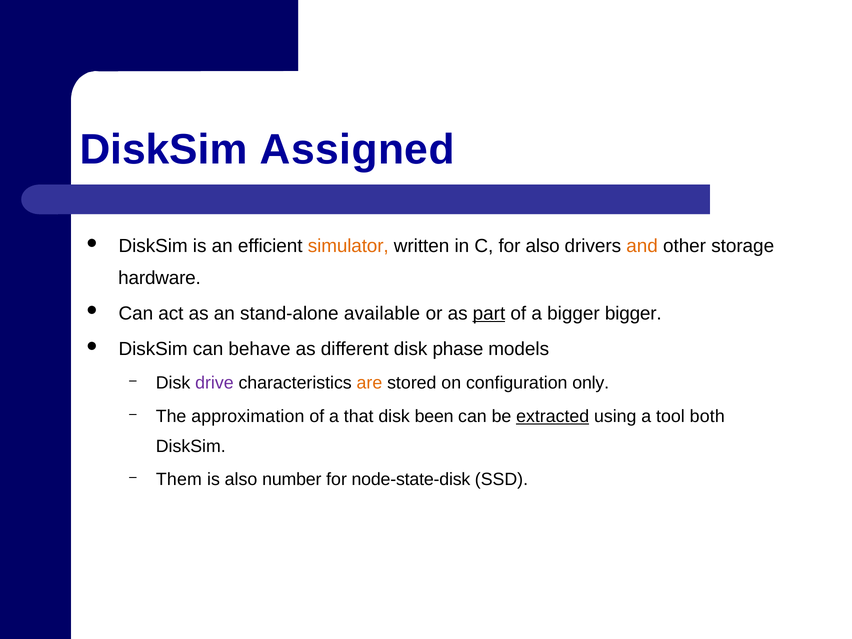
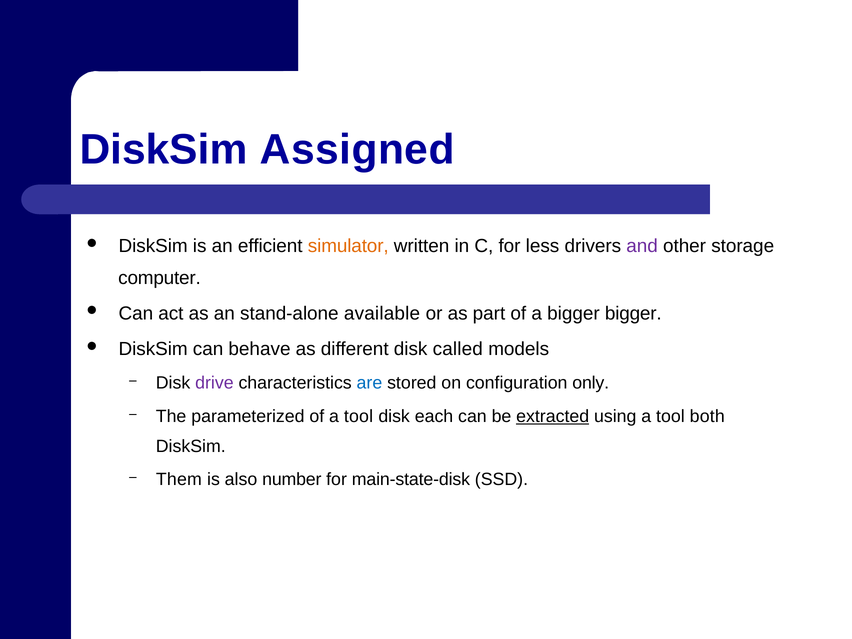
for also: also -> less (543, 246)
and colour: orange -> purple (642, 246)
hardware: hardware -> computer (160, 278)
part underline: present -> none (489, 313)
phase: phase -> called (458, 349)
are colour: orange -> blue (369, 383)
approximation: approximation -> parameterized (248, 416)
of a that: that -> tool (359, 416)
been: been -> each (434, 416)
node-state-disk: node-state-disk -> main-state-disk (411, 480)
